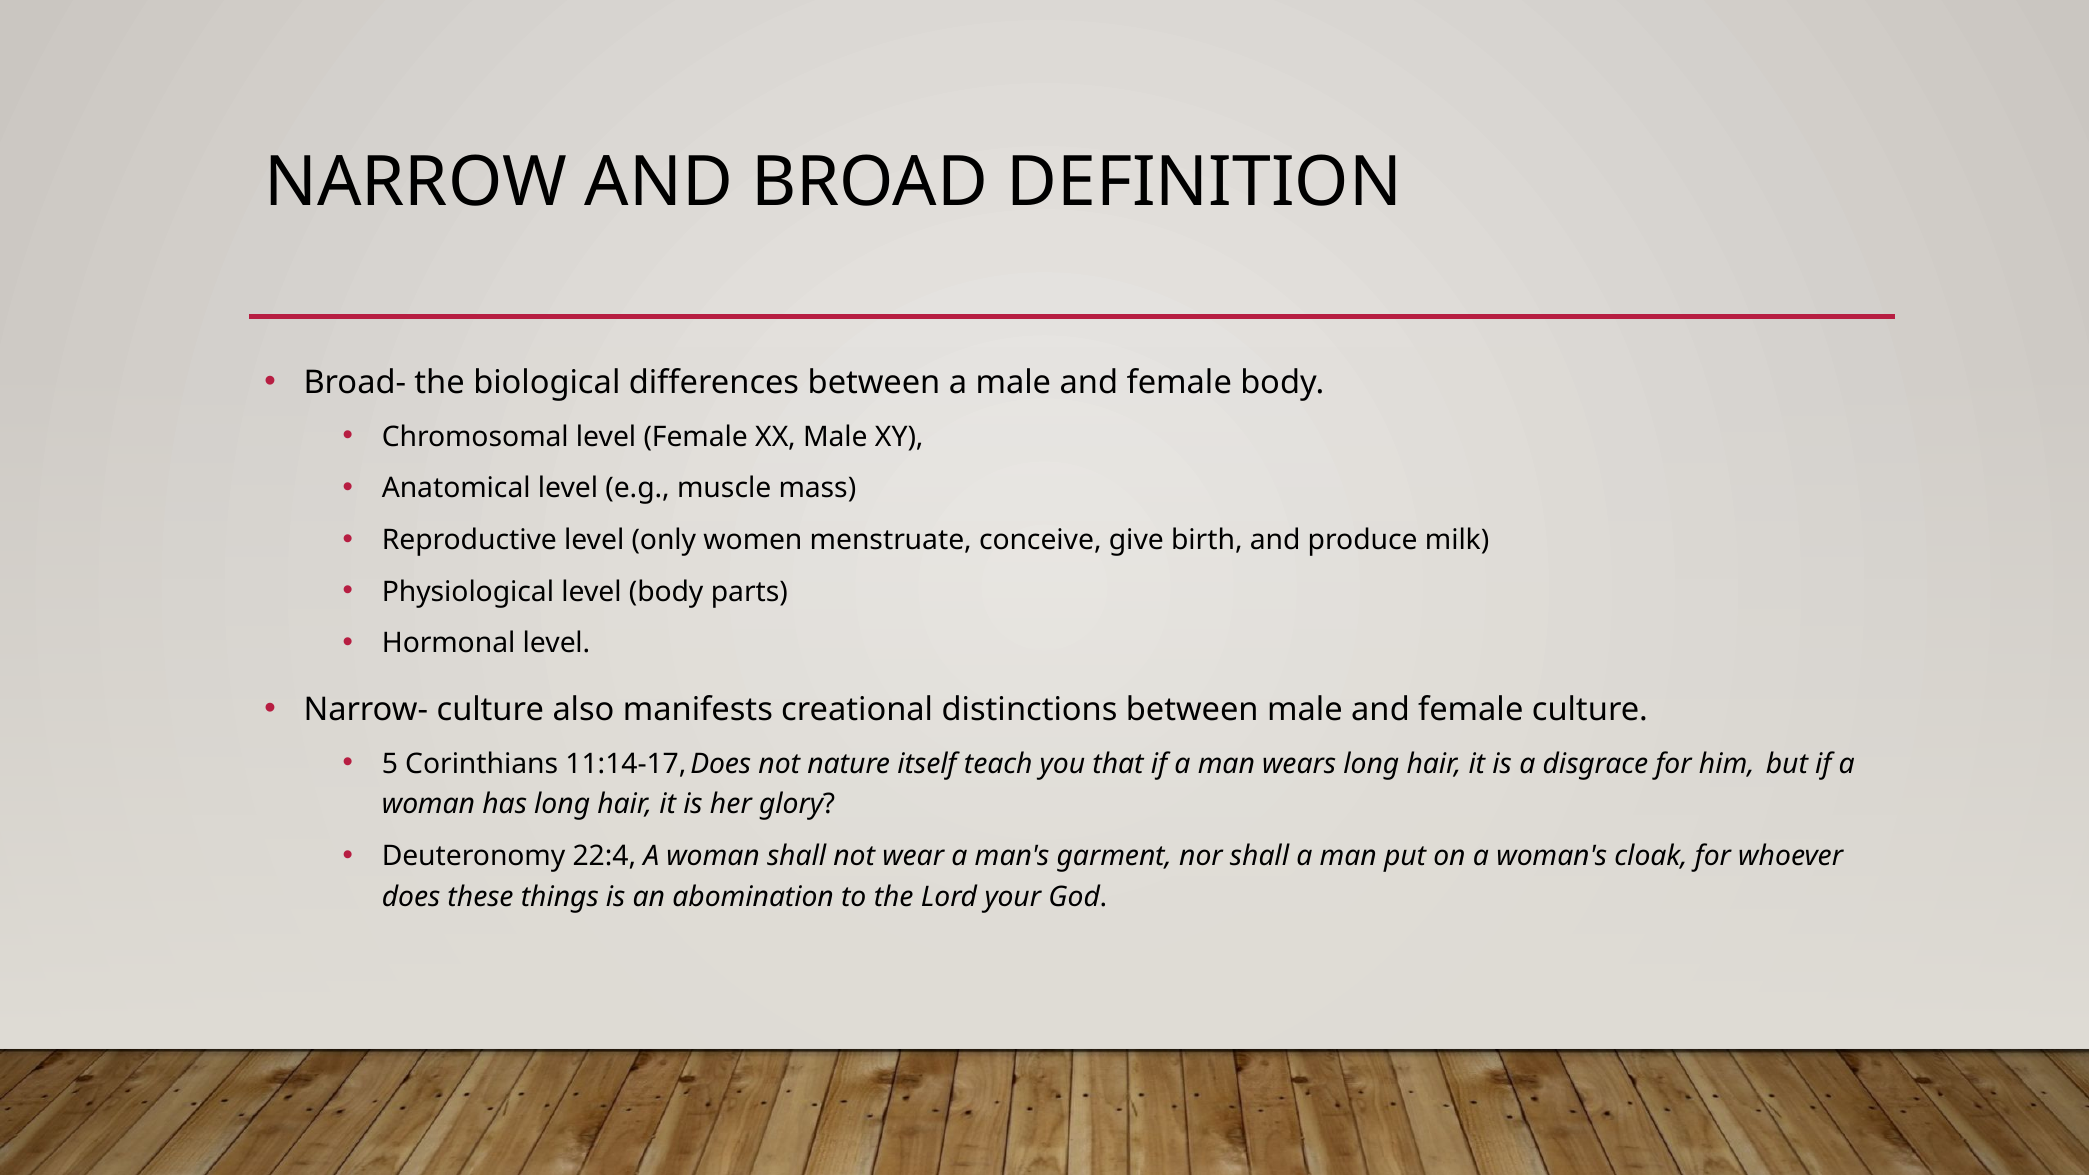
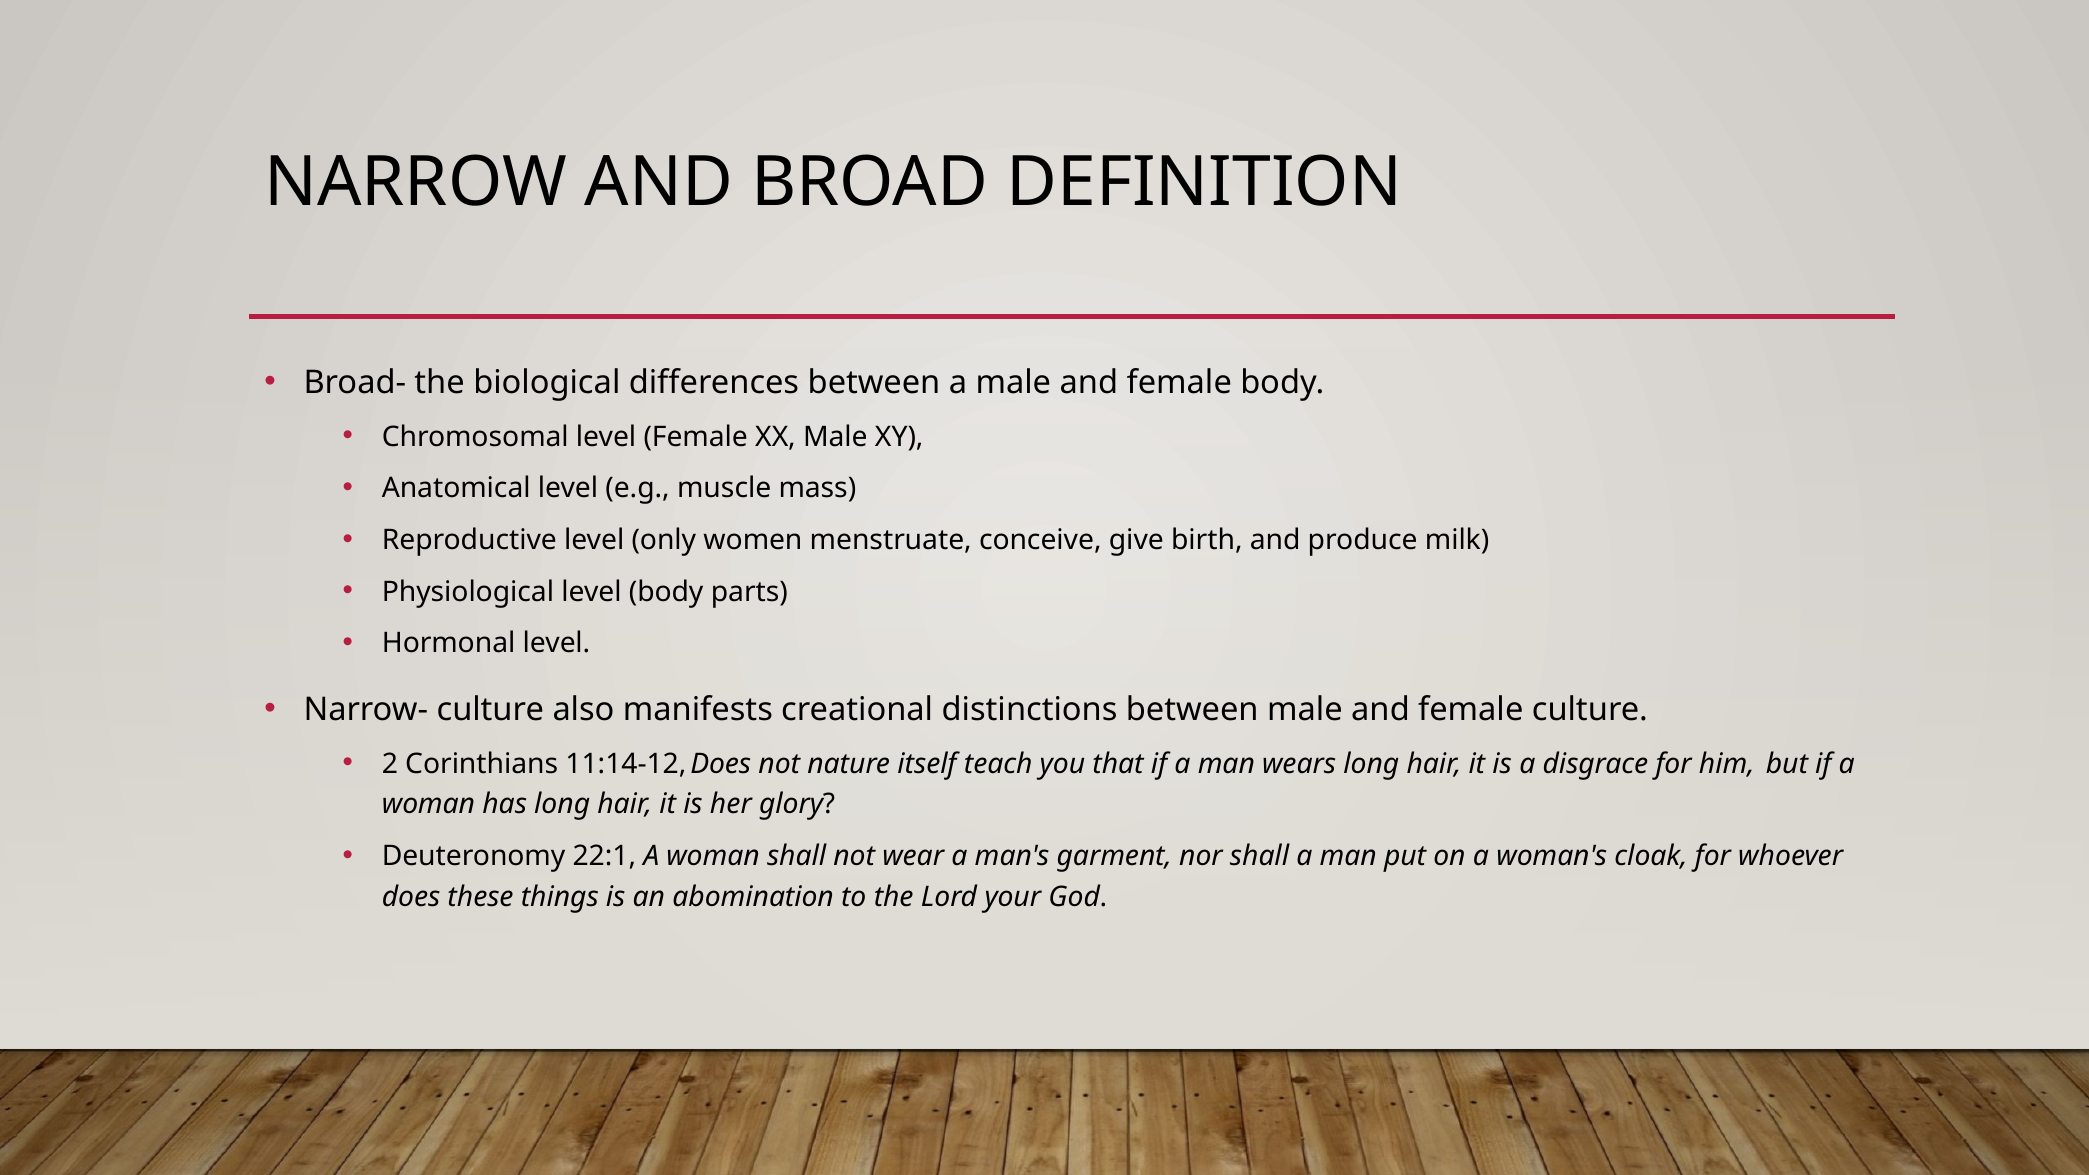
5: 5 -> 2 (390, 764)
11:14-17: 11:14-17 -> 11:14-12 (626, 764)
22:4: 22:4 -> 22:1 (604, 856)
